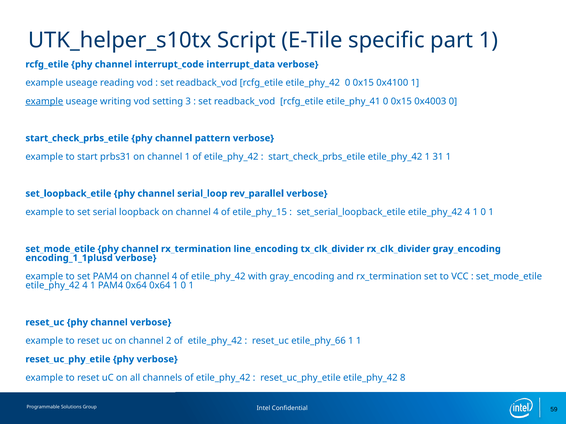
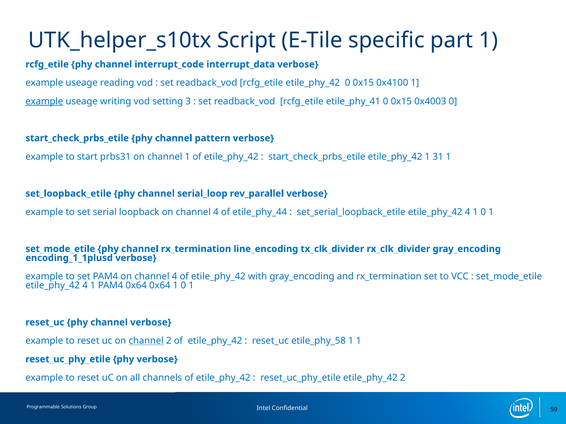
etile_phy_15: etile_phy_15 -> etile_phy_44 (260, 212)
channel underline: none -> present (146, 341)
etile_phy_66: etile_phy_66 -> etile_phy_58 (319, 341)
etile_phy_42 8: 8 -> 2 (403, 378)
